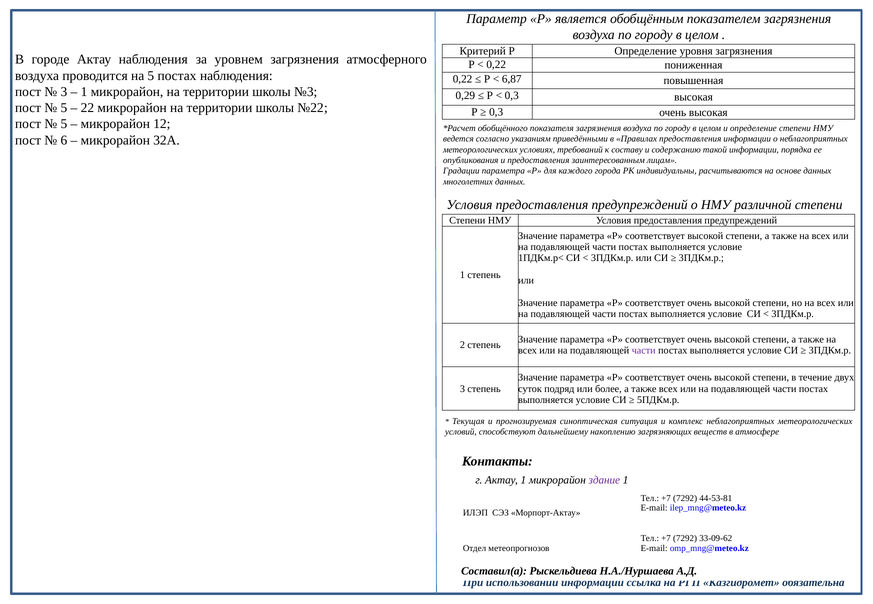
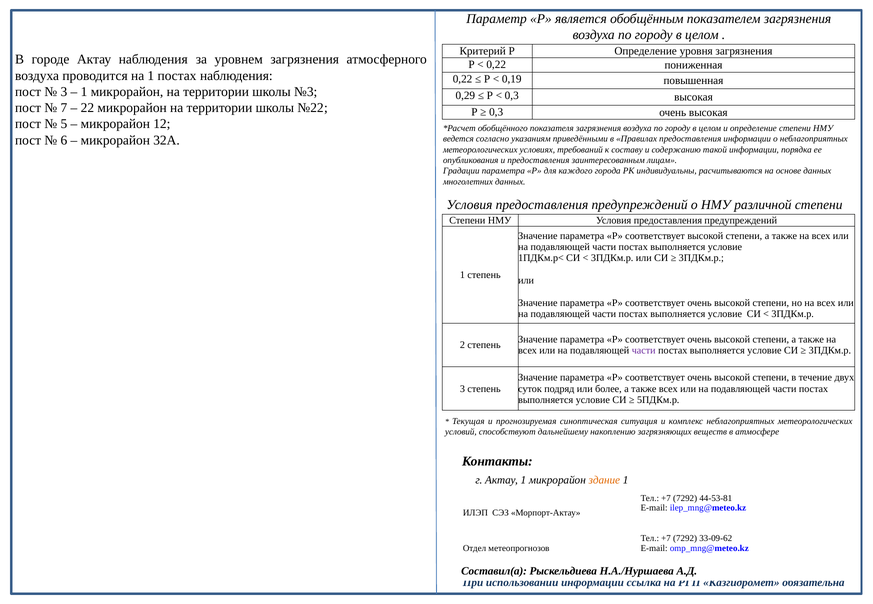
на 5: 5 -> 1 (151, 76)
6,87: 6,87 -> 0,19 (512, 79)
5: 5 -> 7 (64, 108)
здание colour: purple -> orange (604, 480)
